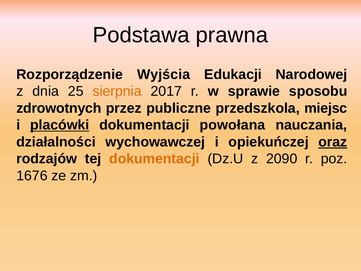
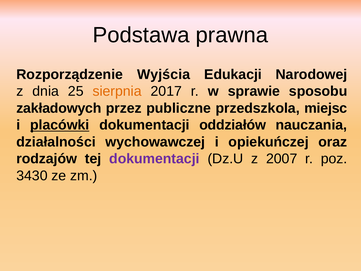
zdrowotnych: zdrowotnych -> zakładowych (59, 108)
powołana: powołana -> oddziałów (233, 125)
oraz underline: present -> none (333, 142)
dokumentacji colour: orange -> purple (154, 159)
2090: 2090 -> 2007 (282, 159)
1676: 1676 -> 3430 (32, 176)
